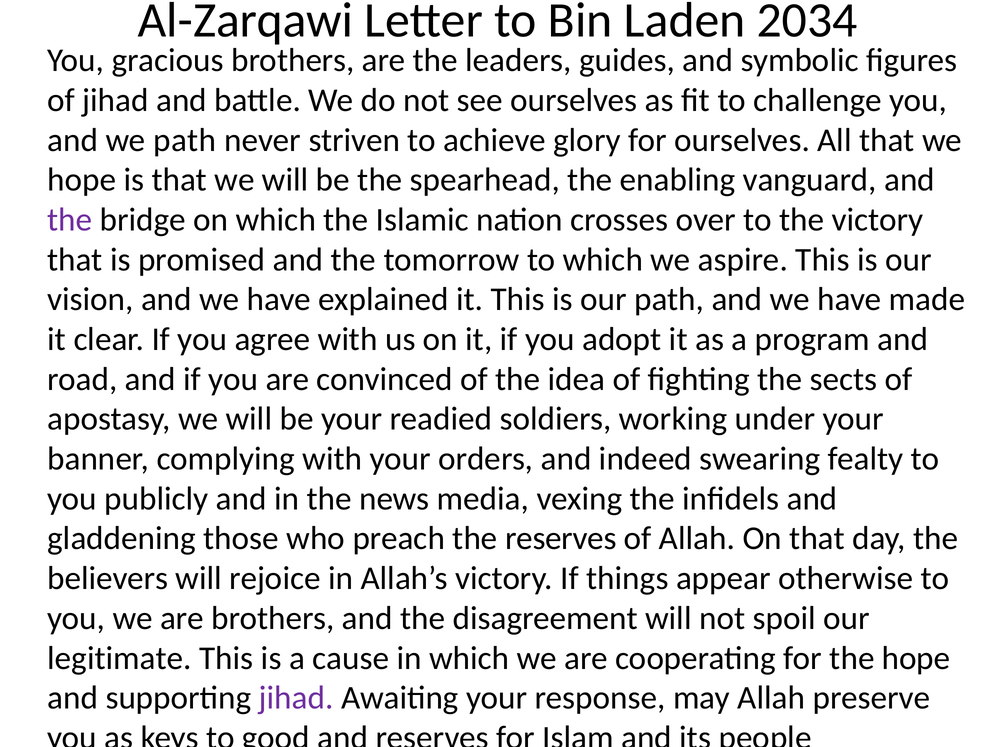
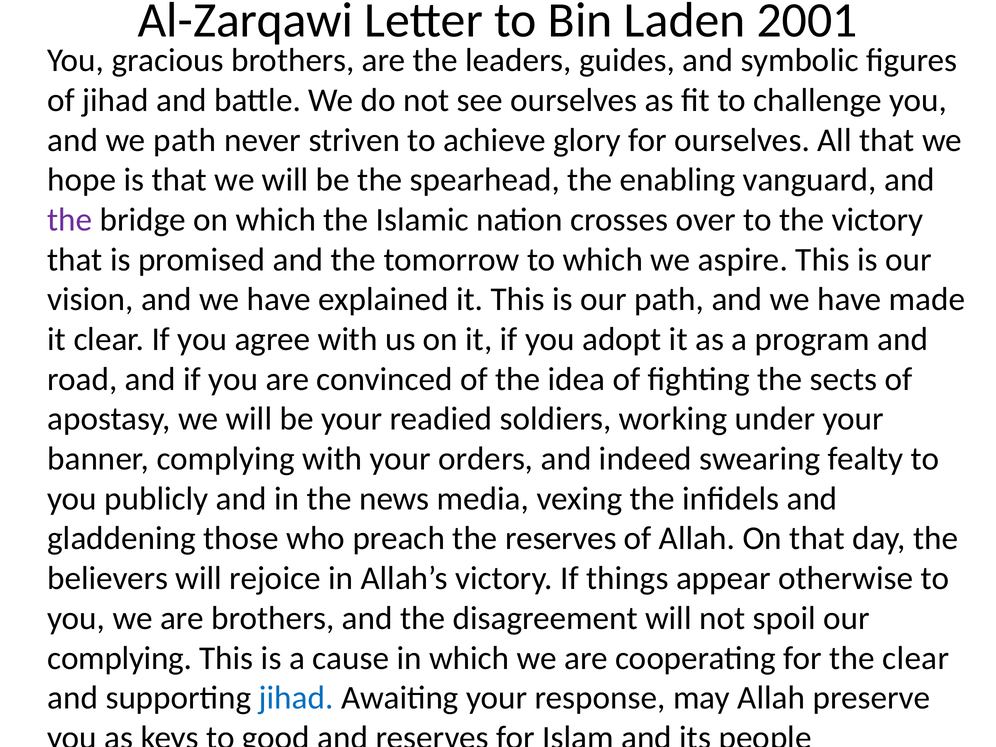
2034: 2034 -> 2001 (807, 20)
legitimate: legitimate -> complying (120, 658)
the hope: hope -> clear (916, 658)
jihad colour: purple -> blue (296, 698)
